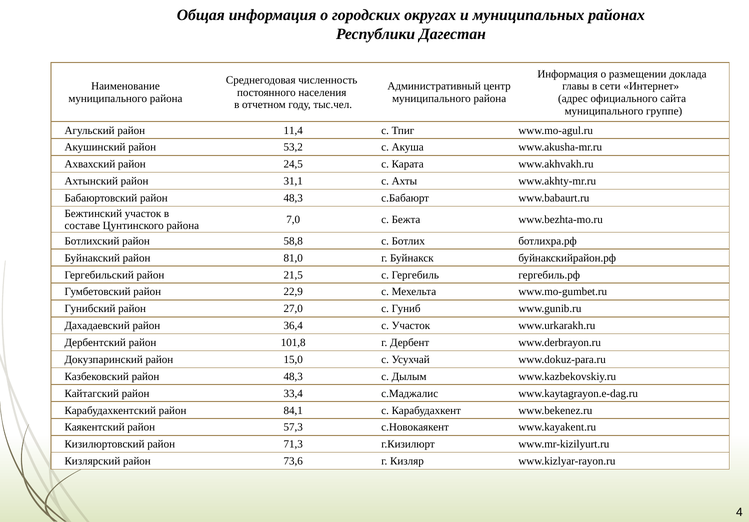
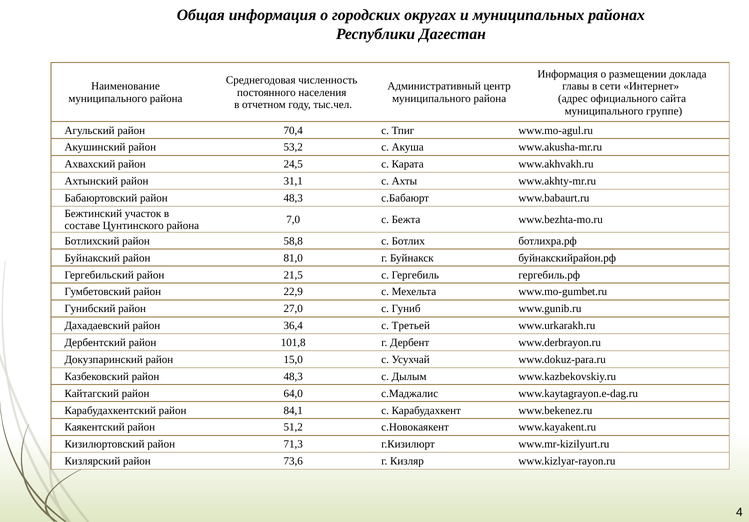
11,4: 11,4 -> 70,4 (293, 130)
с Участок: Участок -> Третьей (411, 326)
33,4: 33,4 -> 64,0 (293, 393)
57,3: 57,3 -> 51,2 (293, 427)
